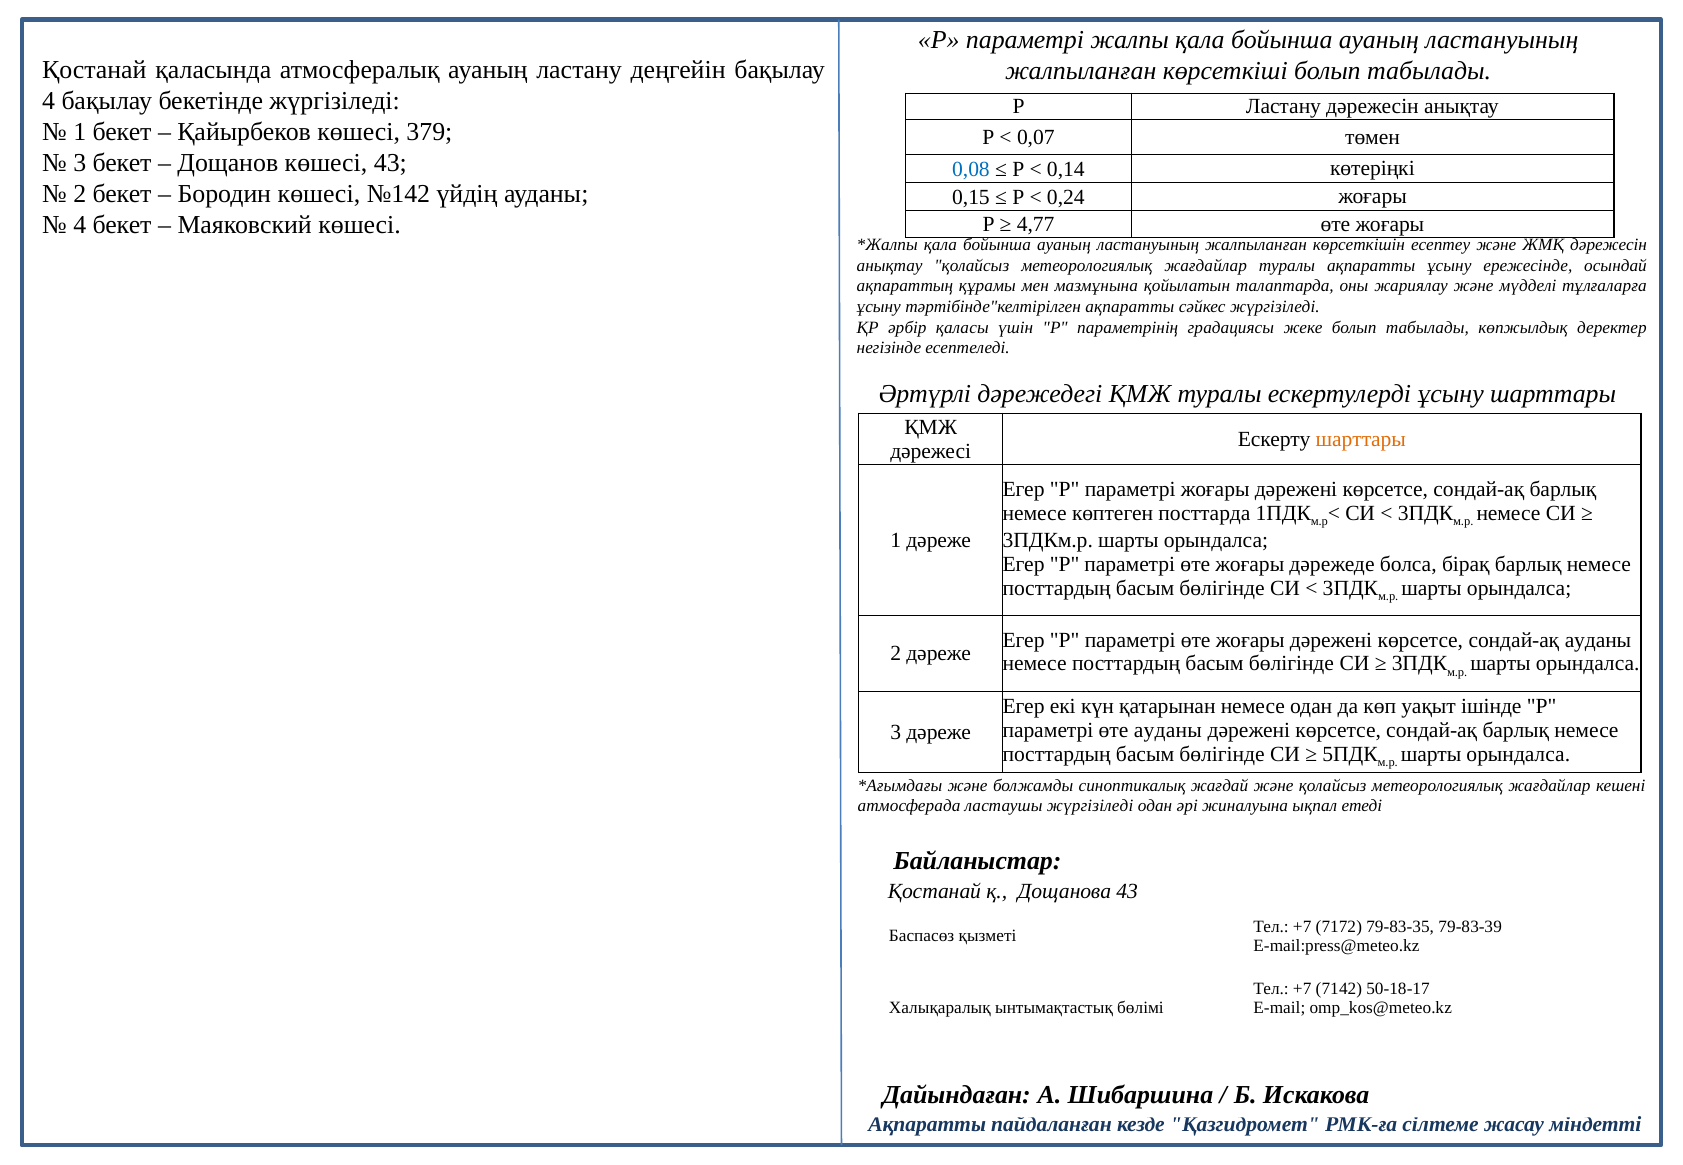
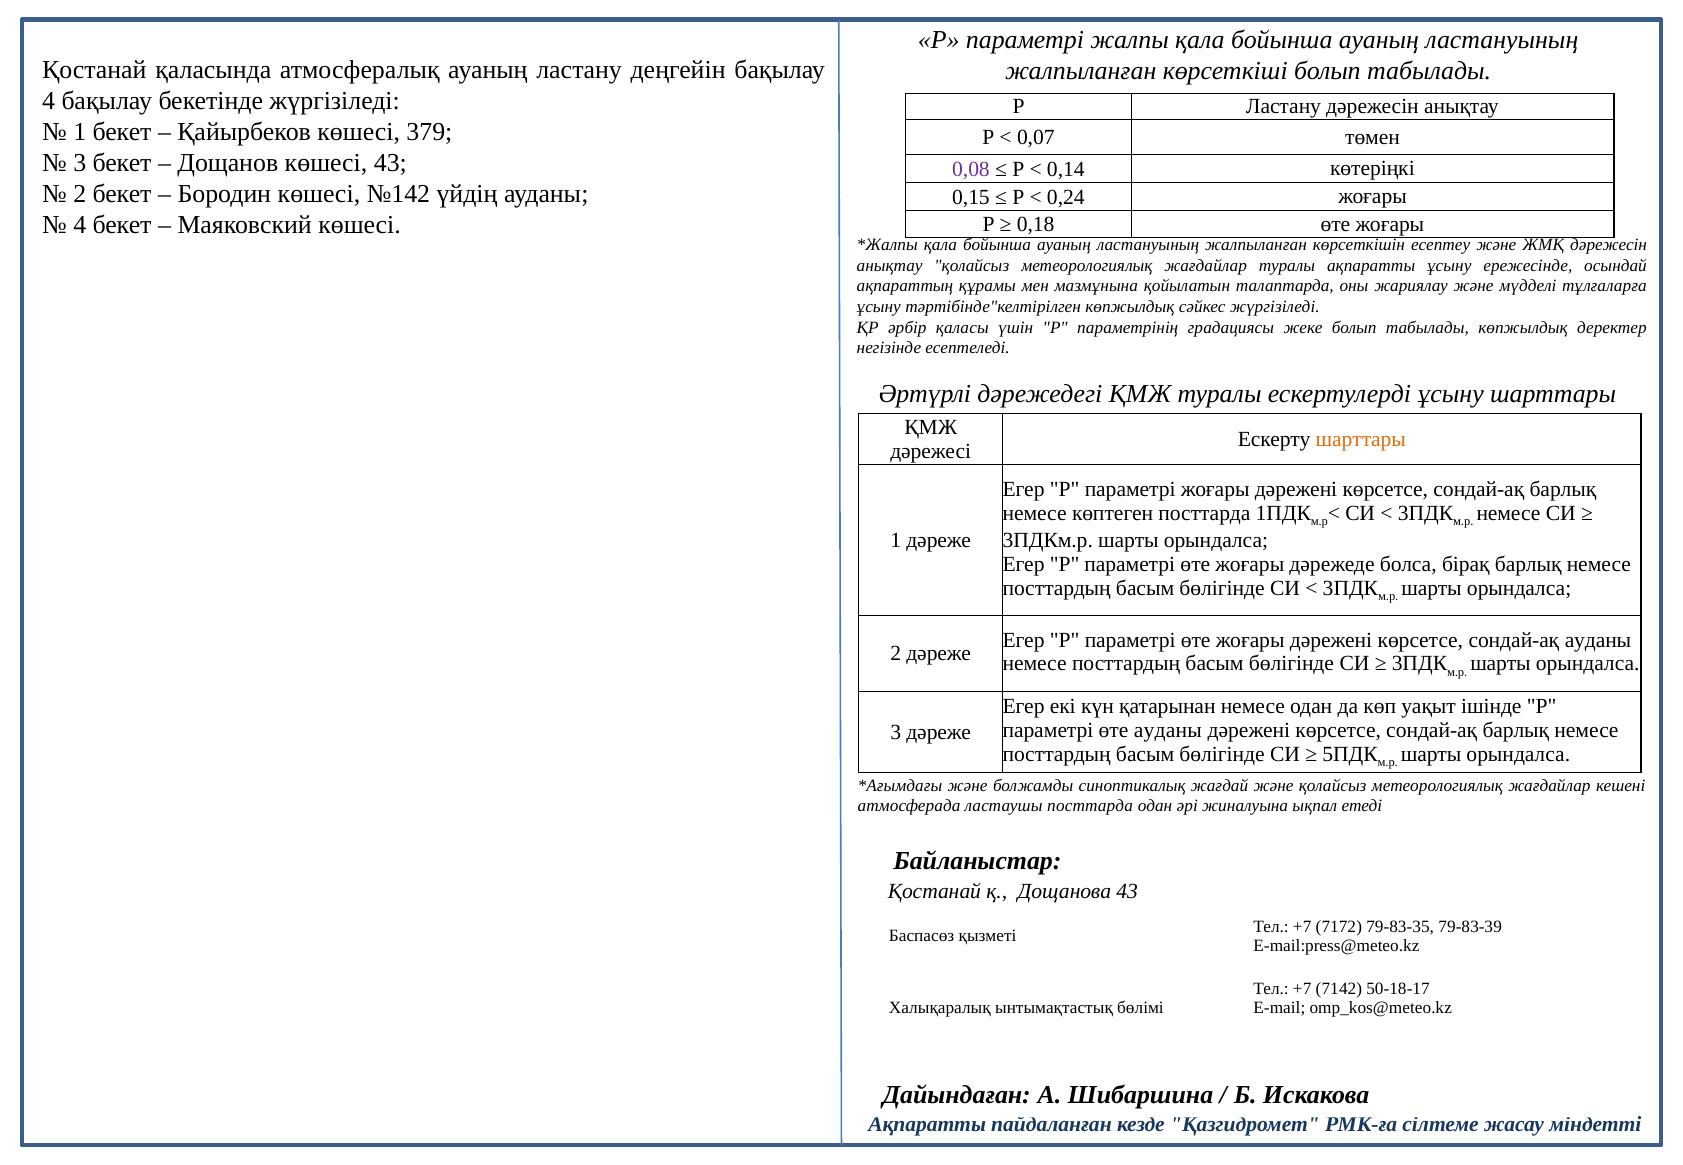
0,08 colour: blue -> purple (971, 169)
4,77: 4,77 -> 0,18 (1036, 225)
тәртібінде"келтірілген ақпаратты: ақпаратты -> көпжылдық (1130, 307)
ластаушы жүргізіледі: жүргізіледі -> посттарда (1090, 806)
